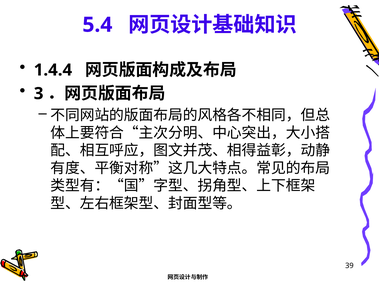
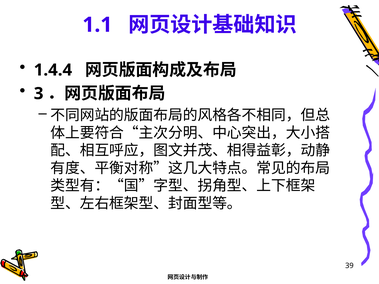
5.4: 5.4 -> 1.1 (97, 25)
